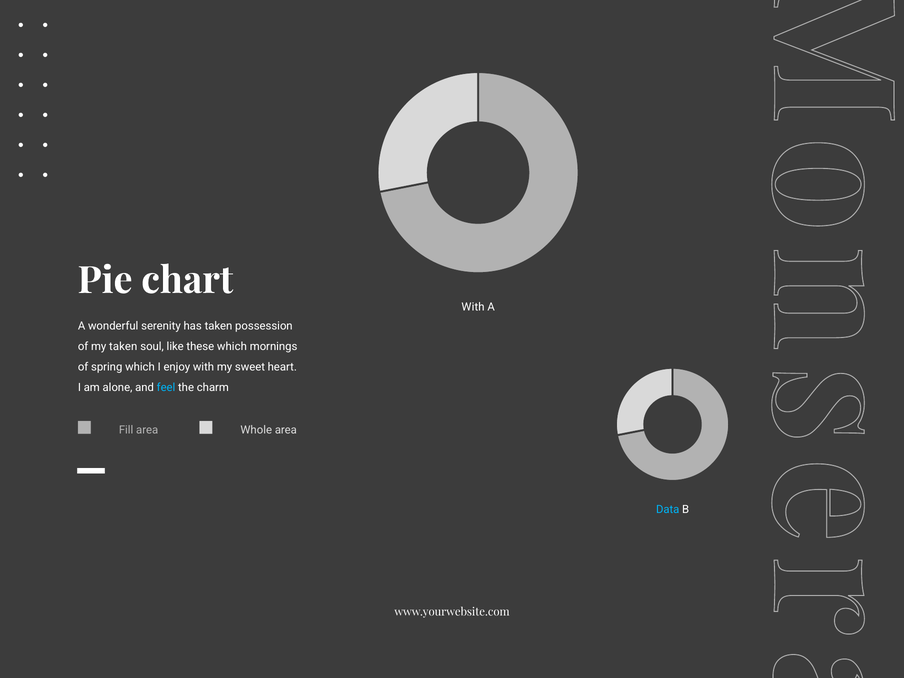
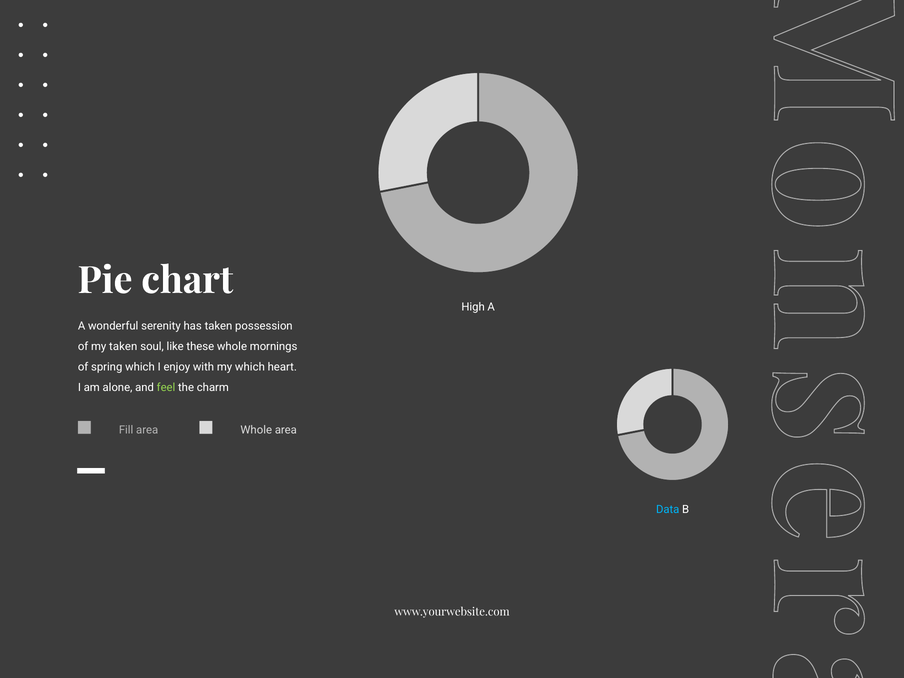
With: With -> High (473, 307)
these which: which -> whole (232, 347)
my sweet: sweet -> which (250, 367)
feel colour: light blue -> light green (166, 387)
